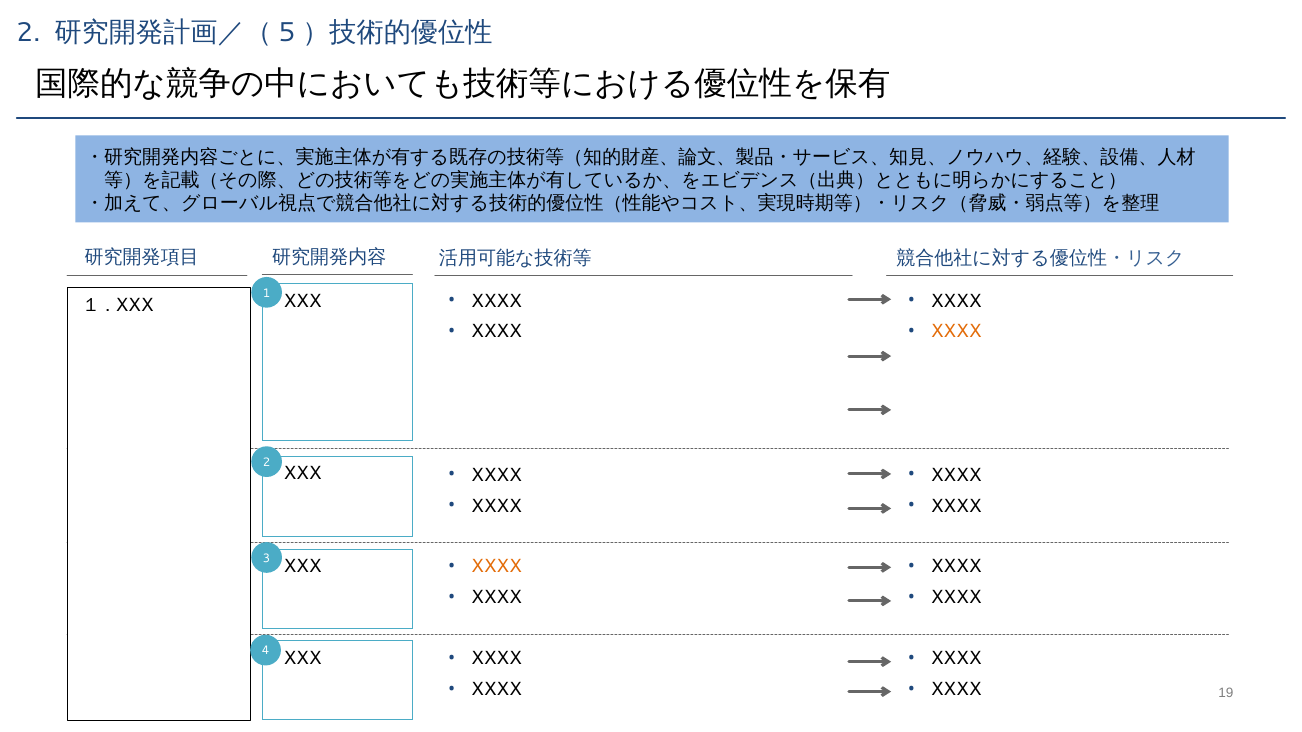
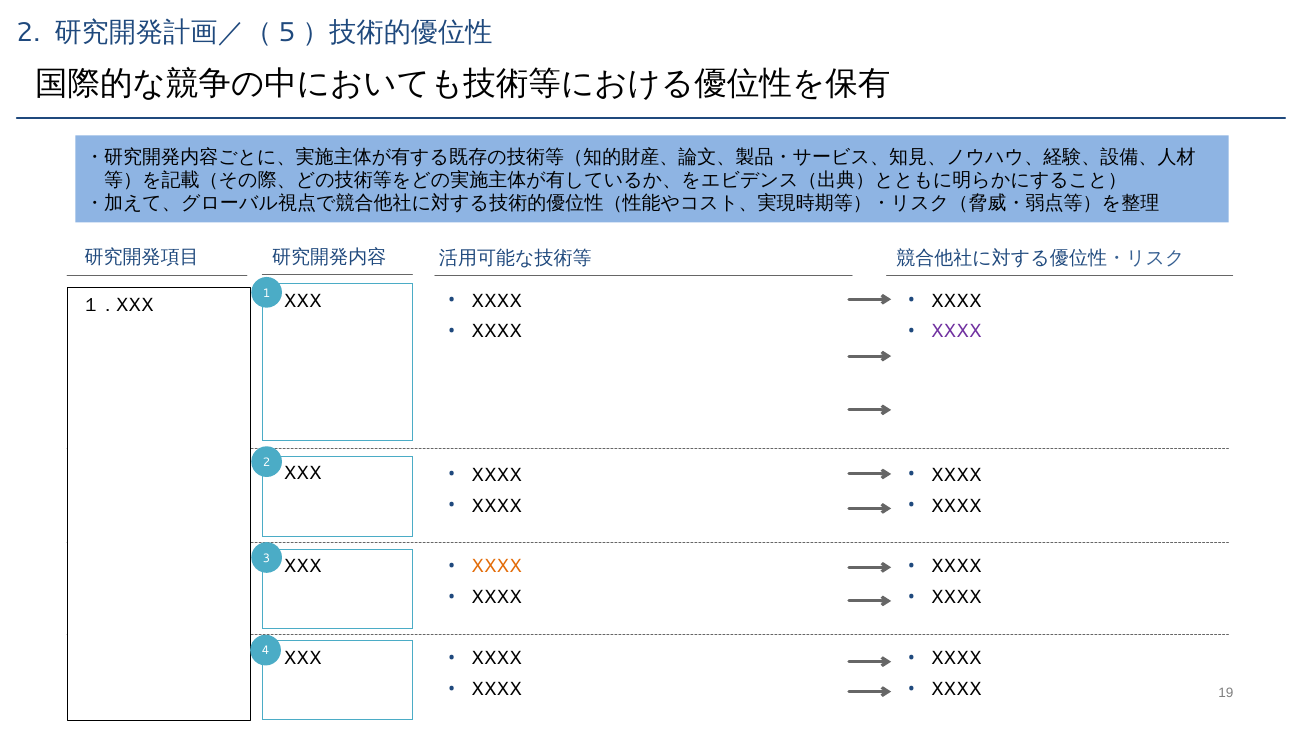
XXXX colour: orange -> purple (956, 332)
